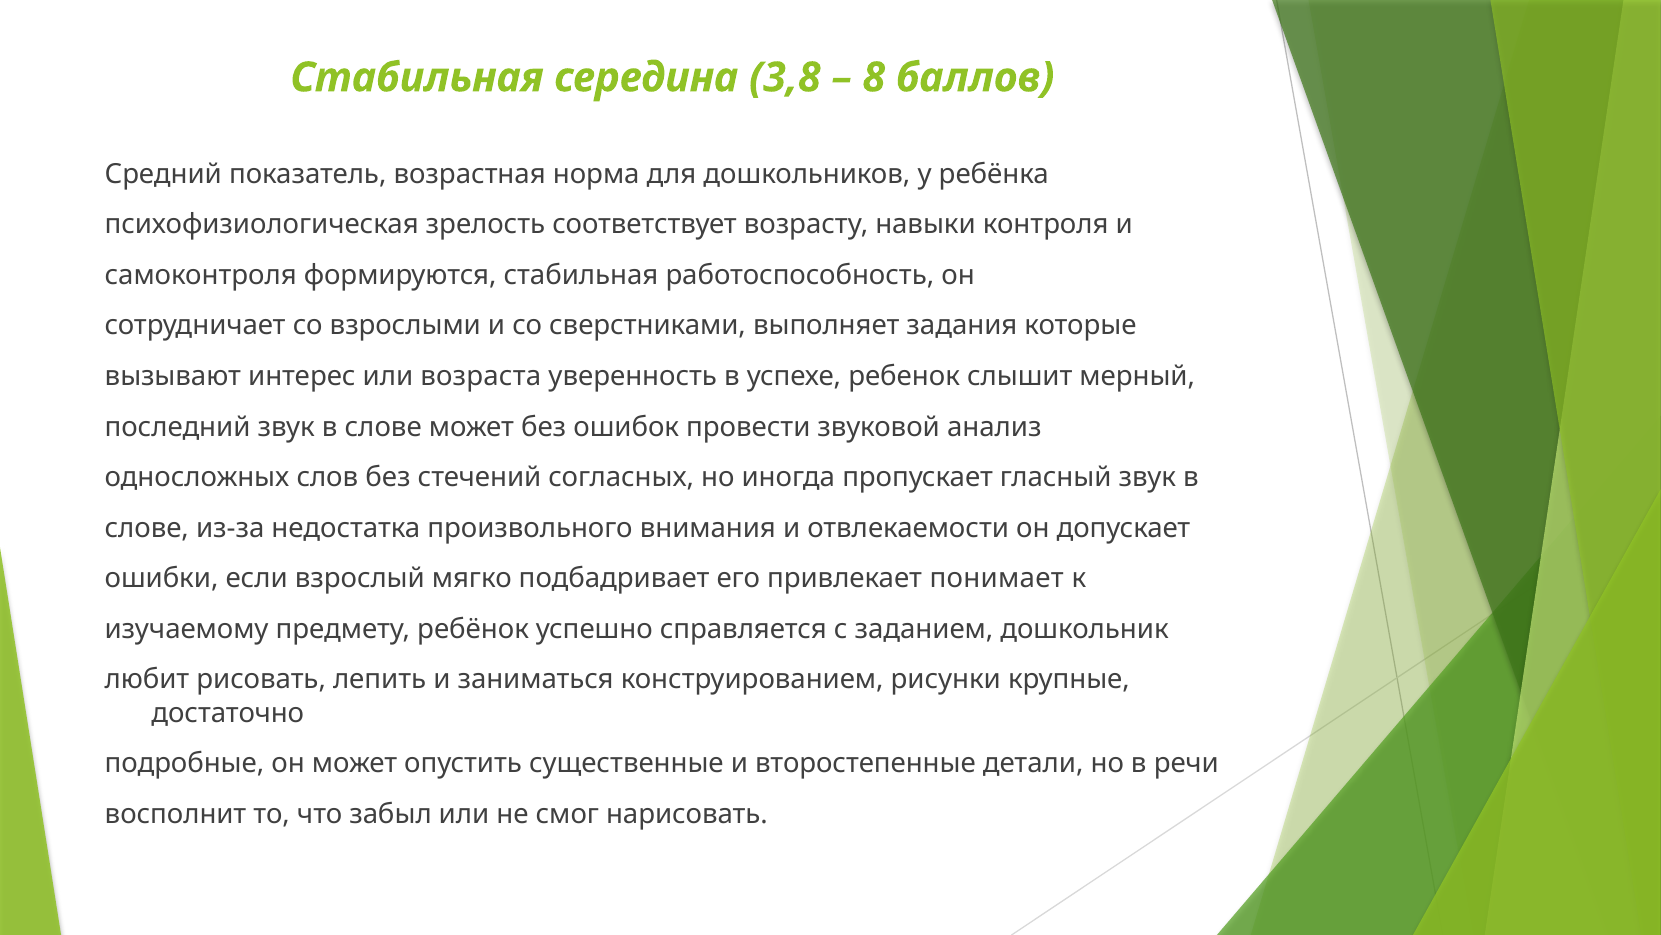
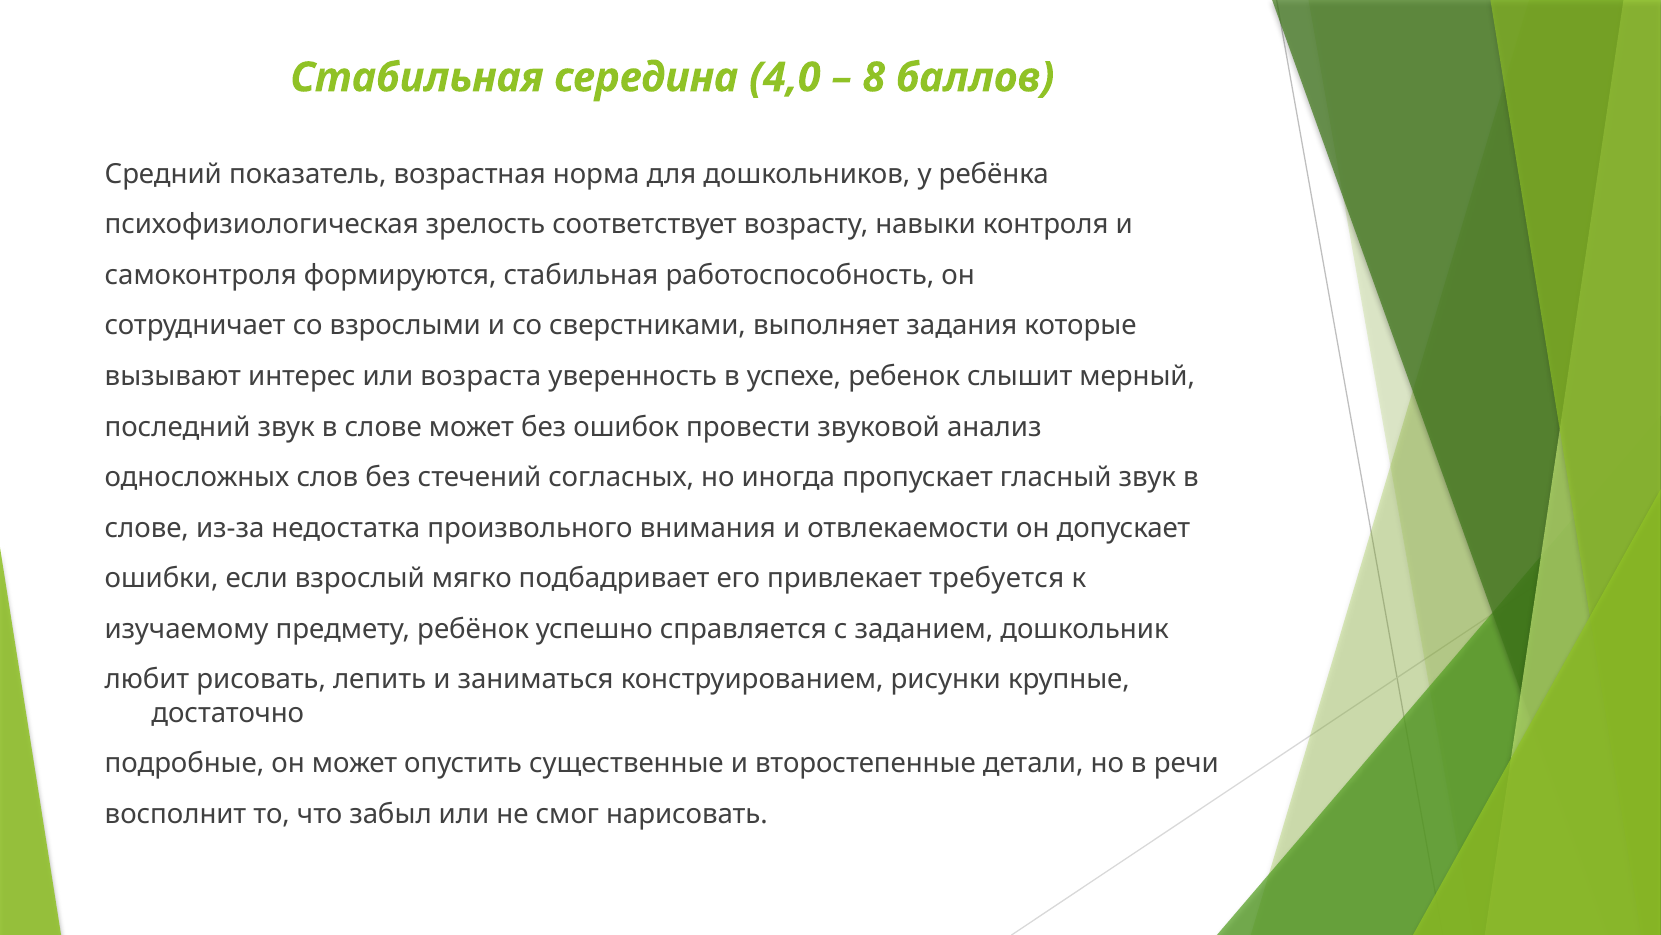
3,8: 3,8 -> 4,0 (785, 78)
понимает: понимает -> требуется (997, 578)
